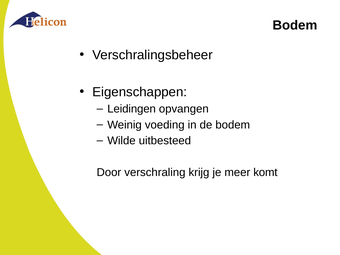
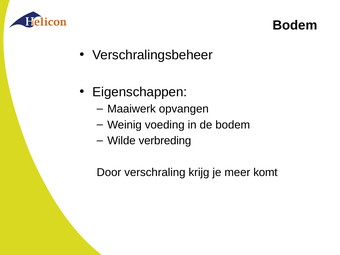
Leidingen: Leidingen -> Maaiwerk (132, 109)
uitbesteed: uitbesteed -> verbreding (165, 141)
